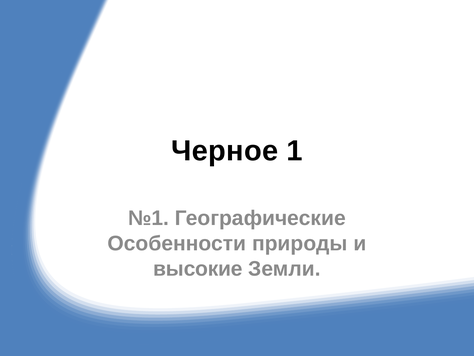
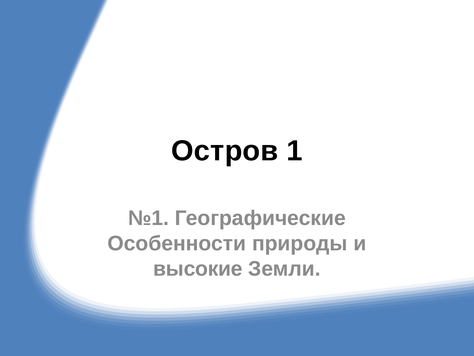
Черное: Черное -> Остров (225, 151)
